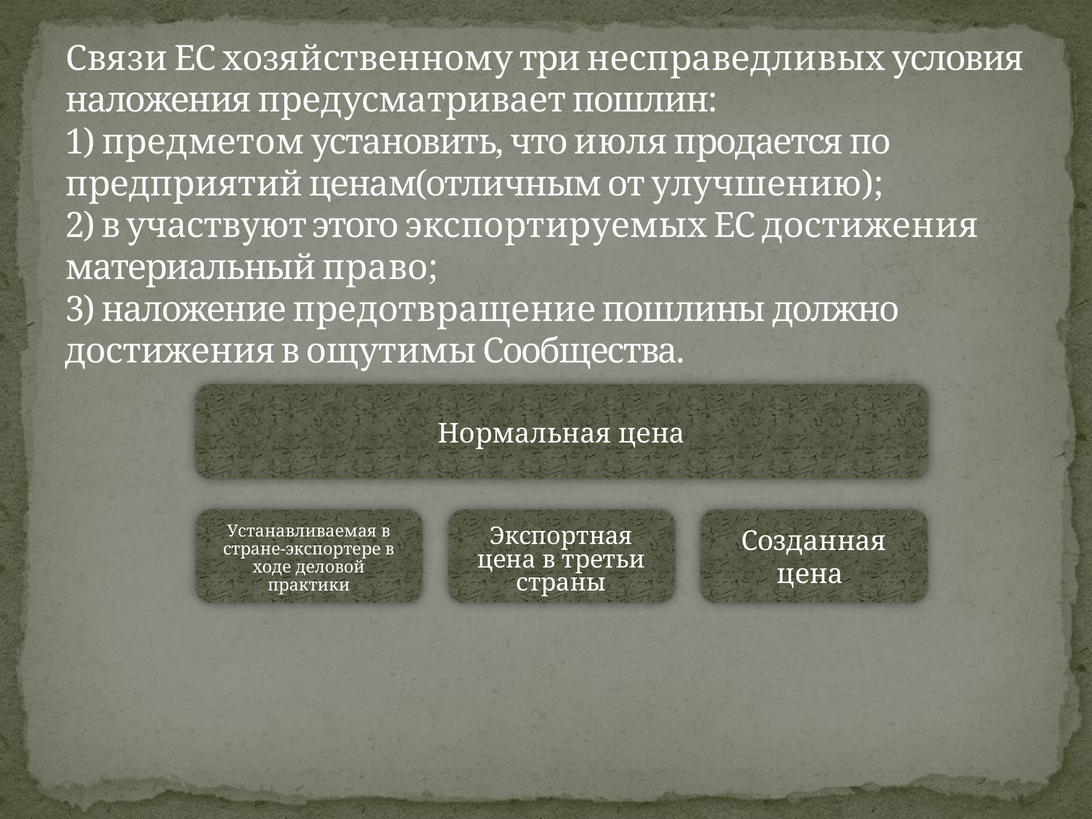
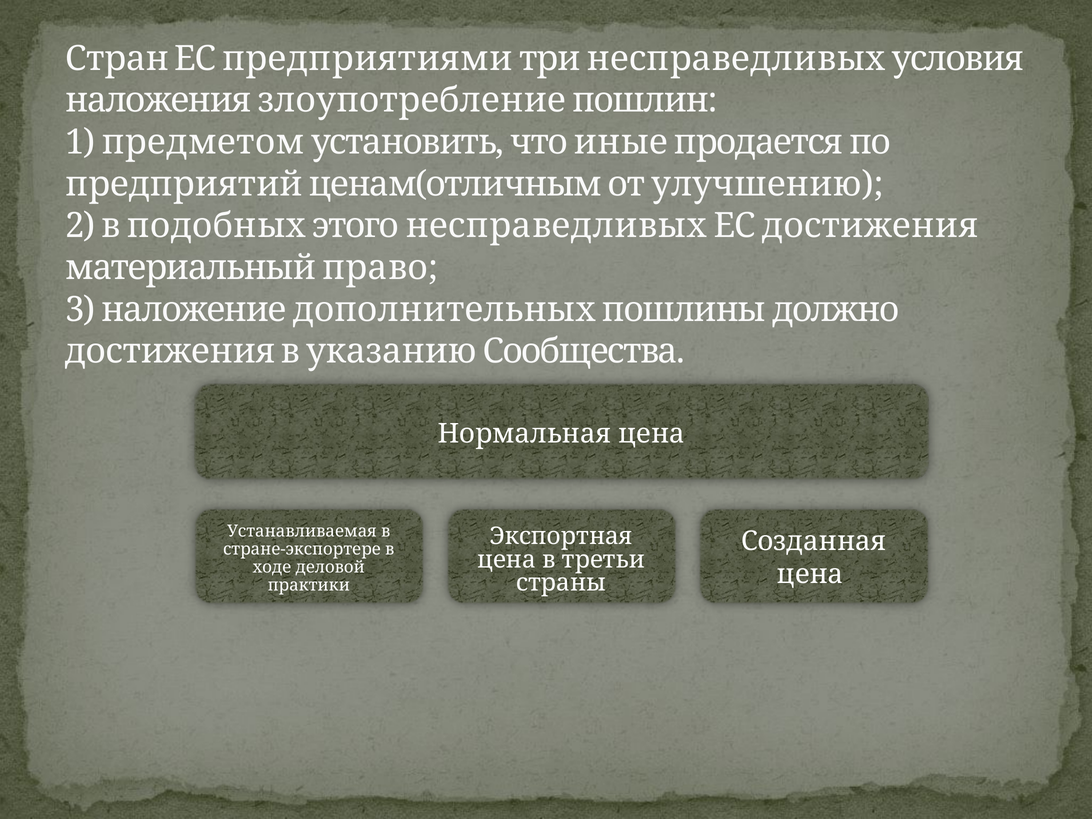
Связи: Связи -> Стран (117, 59)
хозяйственному: хозяйственному -> предприятиями (368, 59)
предусматривает: предусматривает -> злоупотребление (412, 100)
июля: июля -> иные (621, 142)
участвуют: участвуют -> подобных (216, 226)
этого экспортируемых: экспортируемых -> несправедливых (556, 226)
предотвращение: предотвращение -> дополнительных (444, 310)
ощутимы: ощутимы -> указанию (392, 351)
